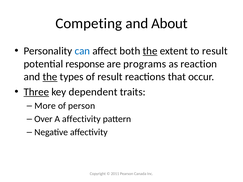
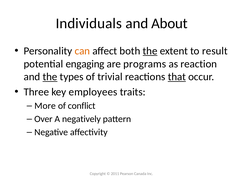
Competing: Competing -> Individuals (89, 24)
can colour: blue -> orange (82, 51)
response: response -> engaging (85, 64)
of result: result -> trivial (110, 77)
that underline: none -> present (177, 77)
Three underline: present -> none (36, 92)
dependent: dependent -> employees (93, 92)
person: person -> conflict (82, 106)
A affectivity: affectivity -> negatively (81, 119)
